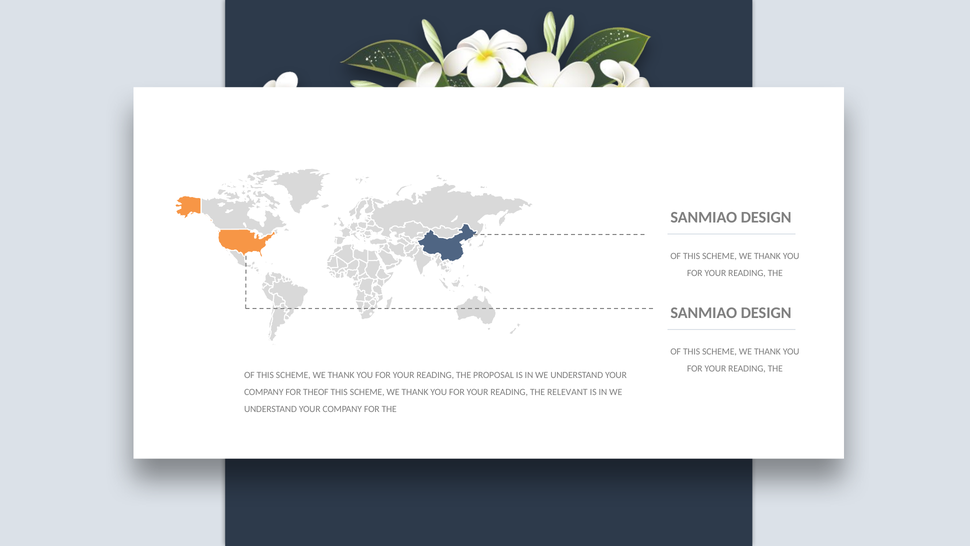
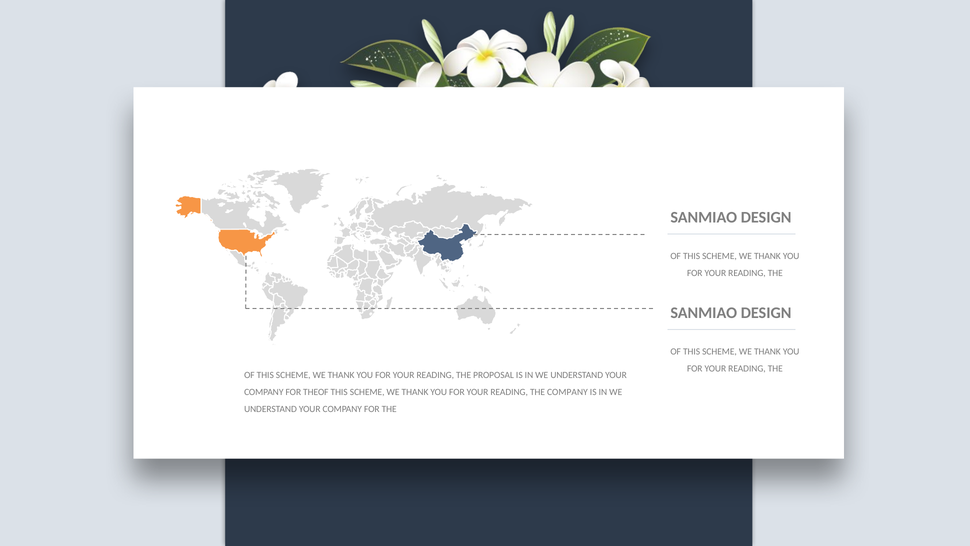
THE RELEVANT: RELEVANT -> COMPANY (567, 392)
